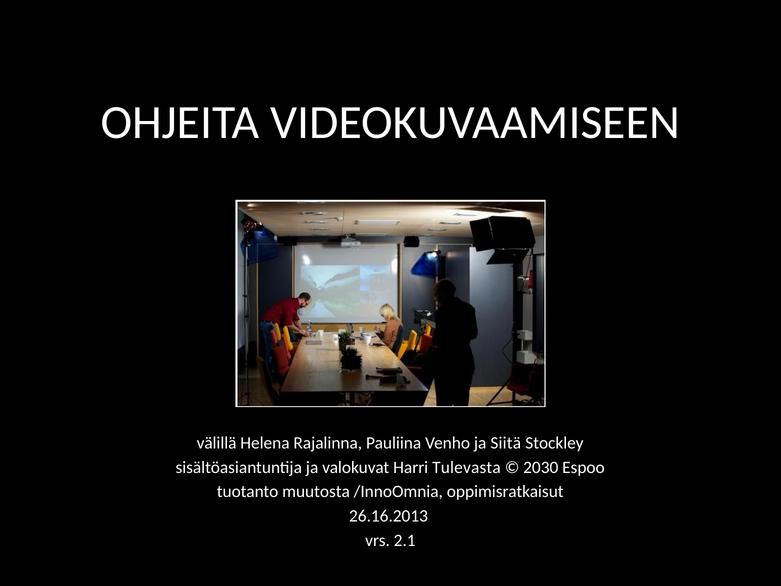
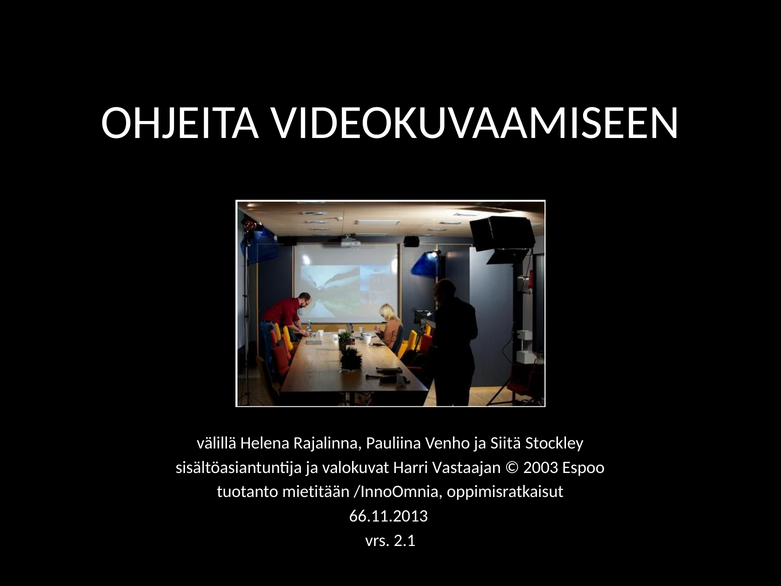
Tulevasta: Tulevasta -> Vastaajan (467, 467)
2030: 2030 -> 2003 (541, 467)
muutosta: muutosta -> mietitään (316, 491)
26.16.2013: 26.16.2013 -> 66.11.2013 (389, 516)
